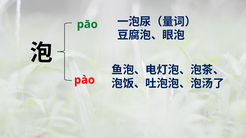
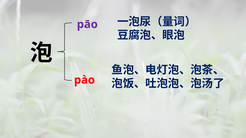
pāo colour: green -> purple (87, 24)
